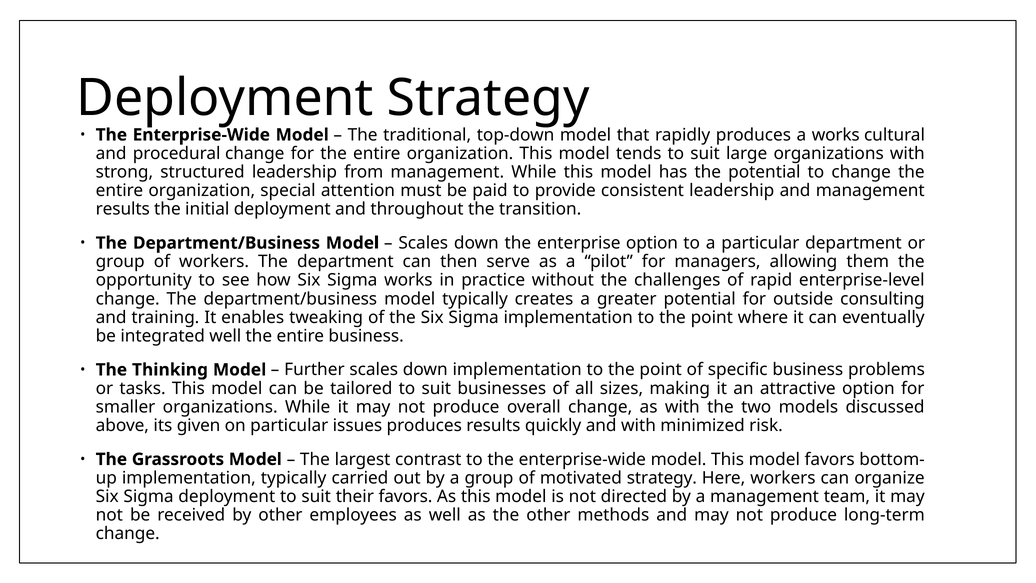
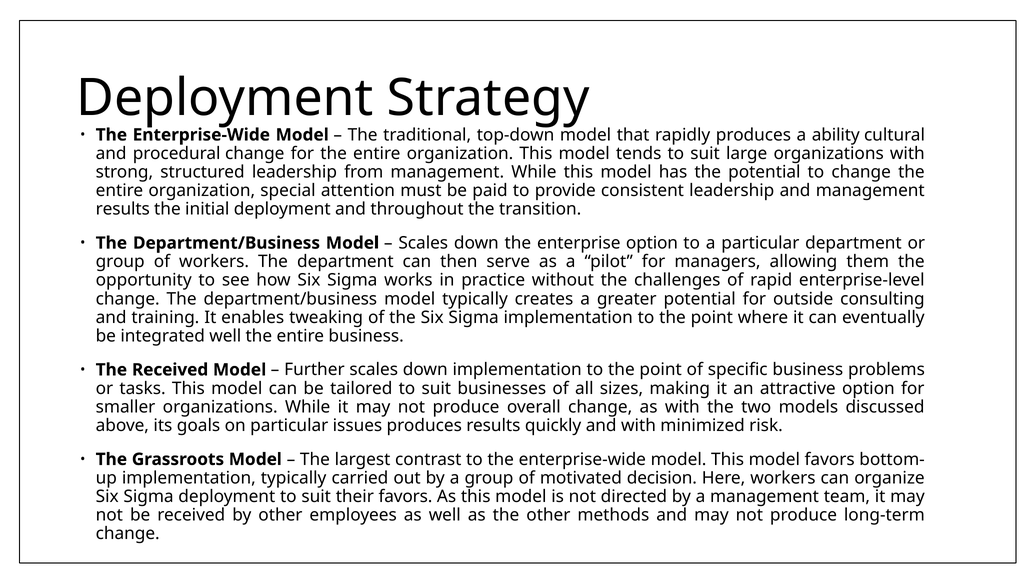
a works: works -> ability (836, 135)
The Thinking: Thinking -> Received (170, 370)
given: given -> goals (198, 425)
motivated strategy: strategy -> decision (662, 478)
